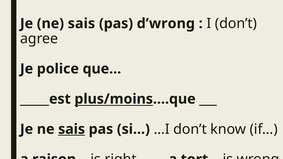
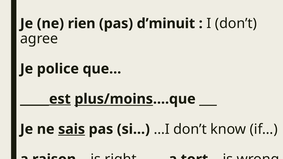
sais: sais -> rien (82, 24)
d’wrong: d’wrong -> d’minuit (166, 24)
_____est underline: none -> present (45, 99)
